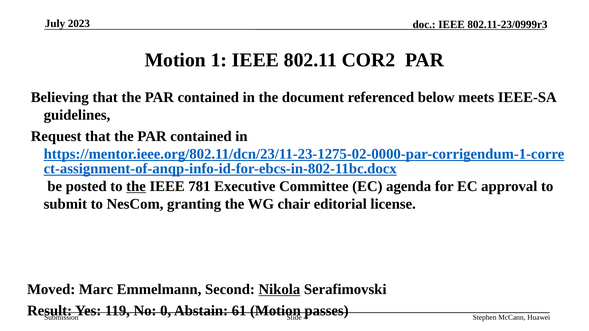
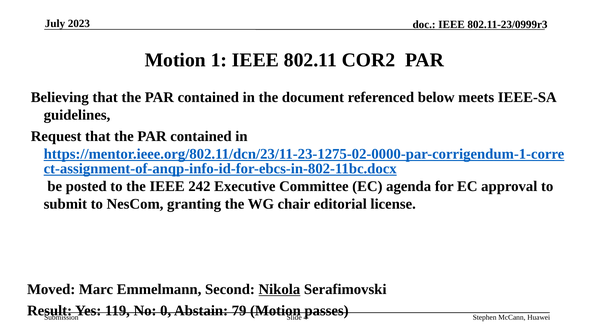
the underline: present -> none (136, 186)
781: 781 -> 242 (199, 186)
61: 61 -> 79 (239, 311)
